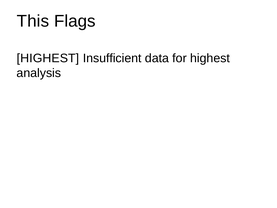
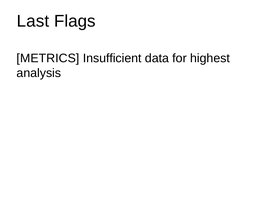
This: This -> Last (33, 21)
HIGHEST: HIGHEST -> METRICS (48, 58)
